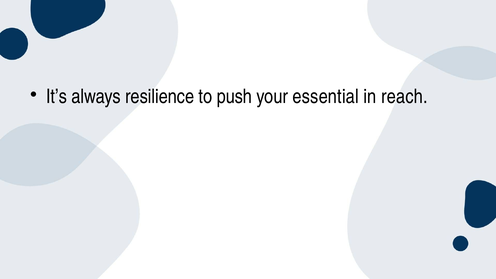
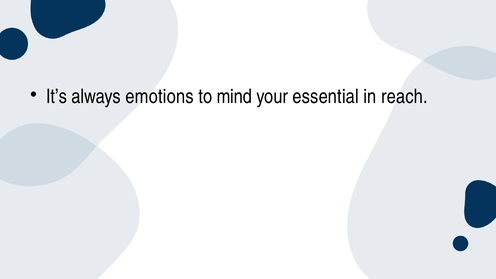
resilience: resilience -> emotions (160, 97)
push: push -> mind (234, 97)
